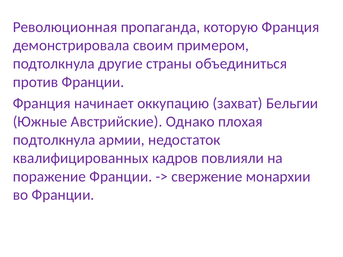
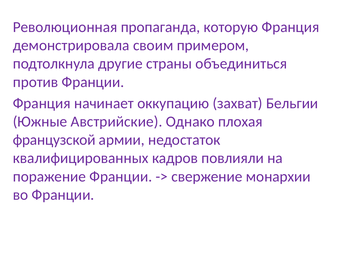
подтолкнула: подтолкнула -> французской (54, 140)
